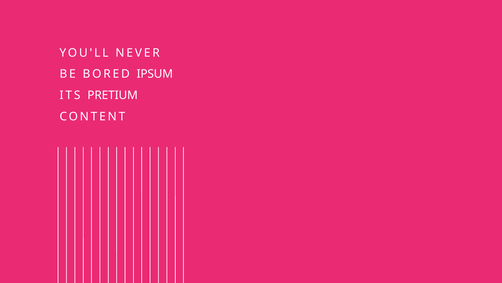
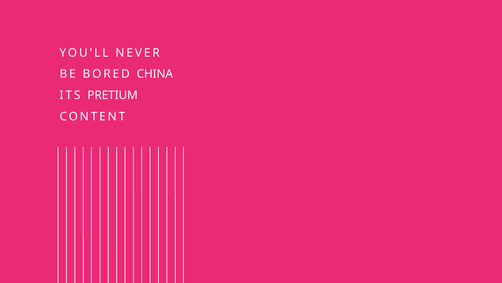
IPSUM: IPSUM -> CHINA (155, 74)
